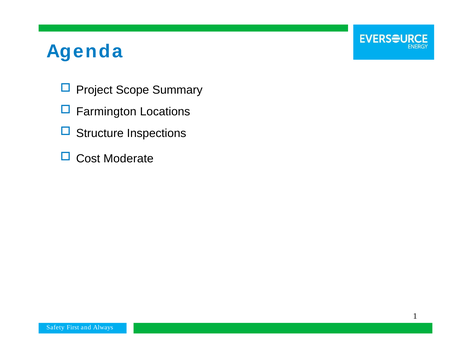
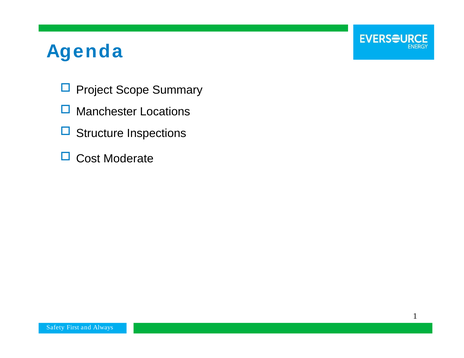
Farmington: Farmington -> Manchester (106, 112)
